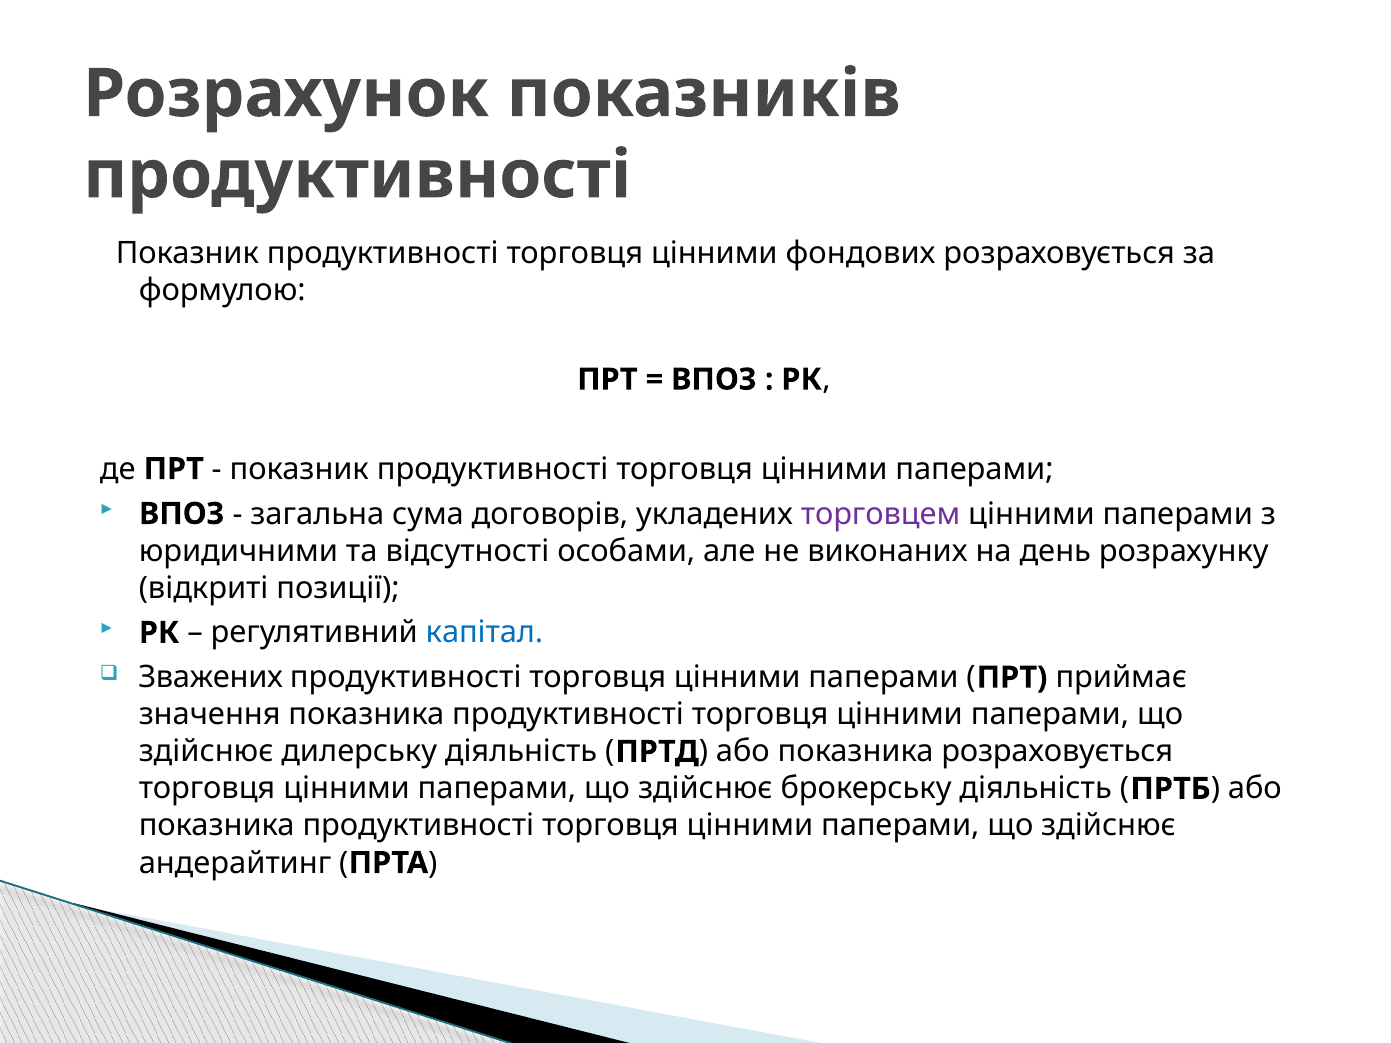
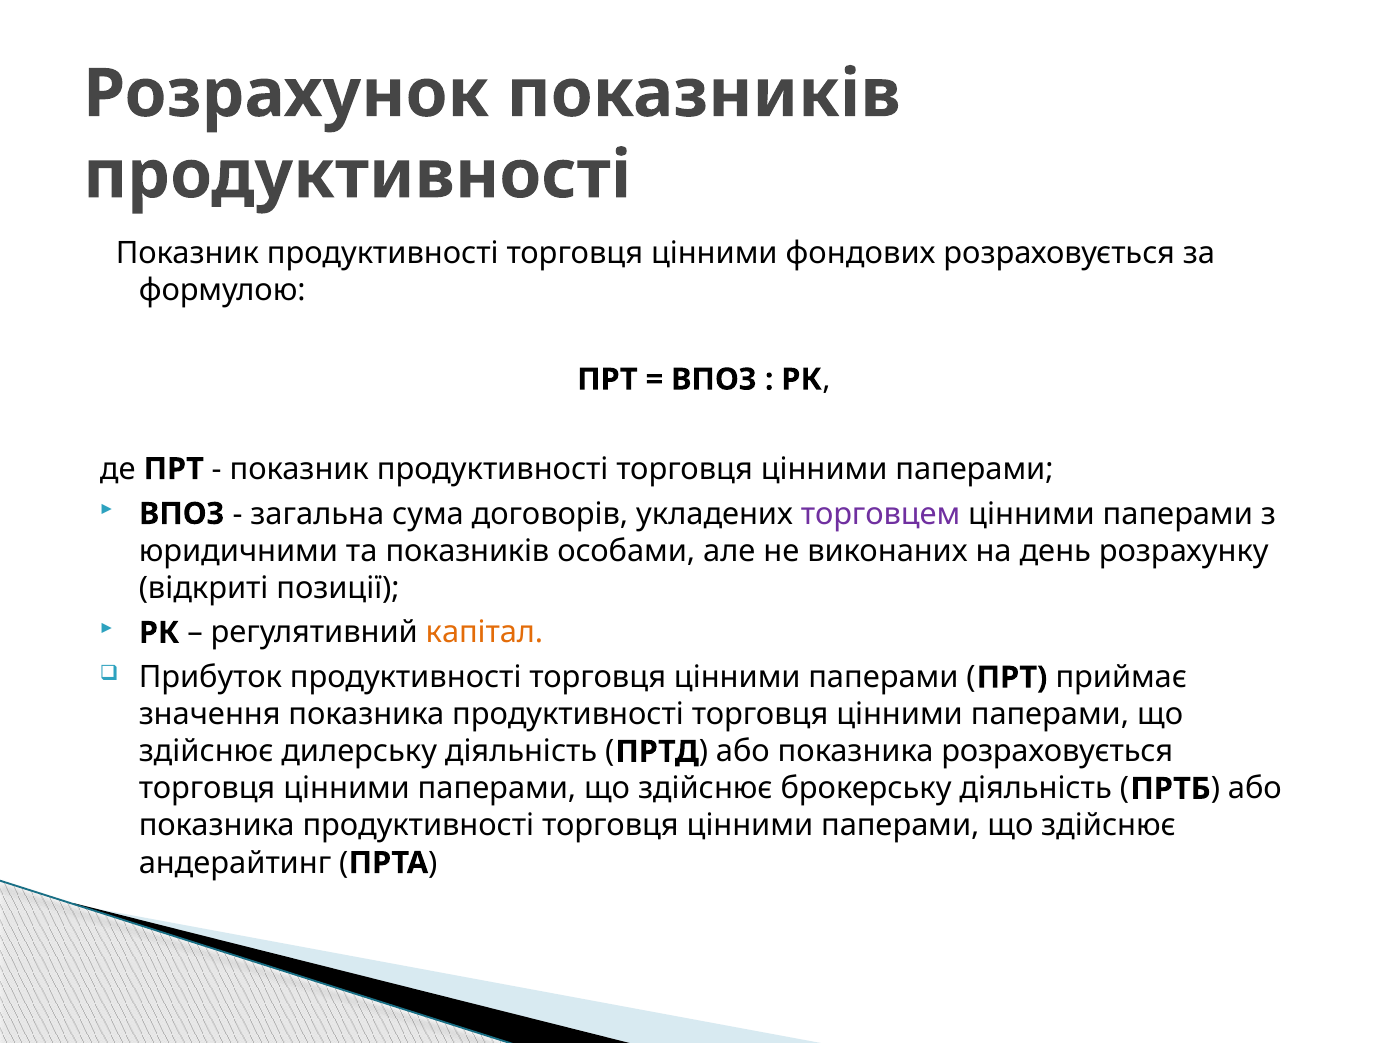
та відсутності: відсутності -> показників (467, 551)
капітал colour: blue -> orange (484, 633)
Зважених: Зважених -> Прибуток (210, 678)
